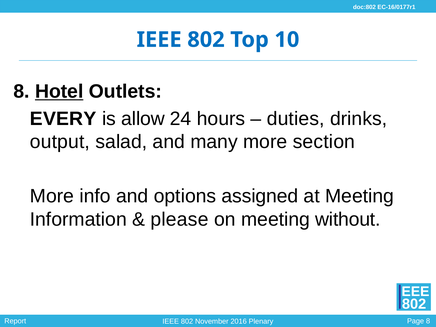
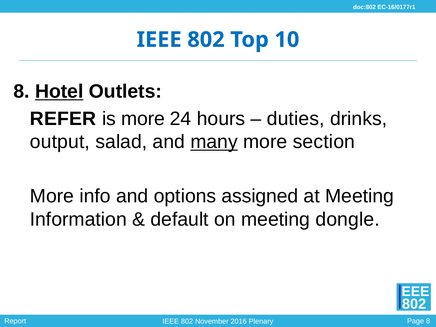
EVERY: EVERY -> REFER (63, 119)
is allow: allow -> more (143, 119)
many underline: none -> present (214, 142)
please: please -> default (180, 220)
without: without -> dongle (348, 220)
